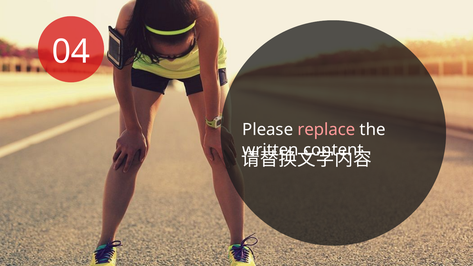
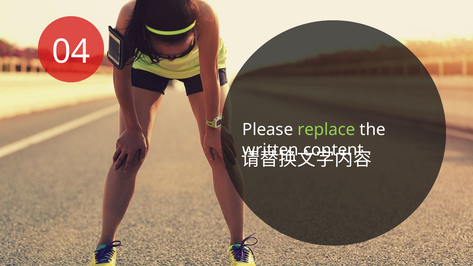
replace colour: pink -> light green (326, 130)
